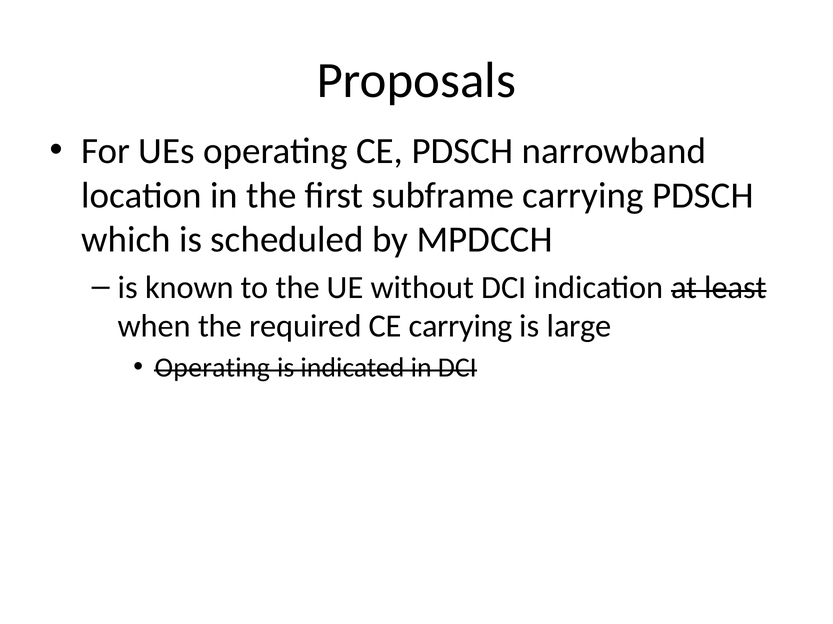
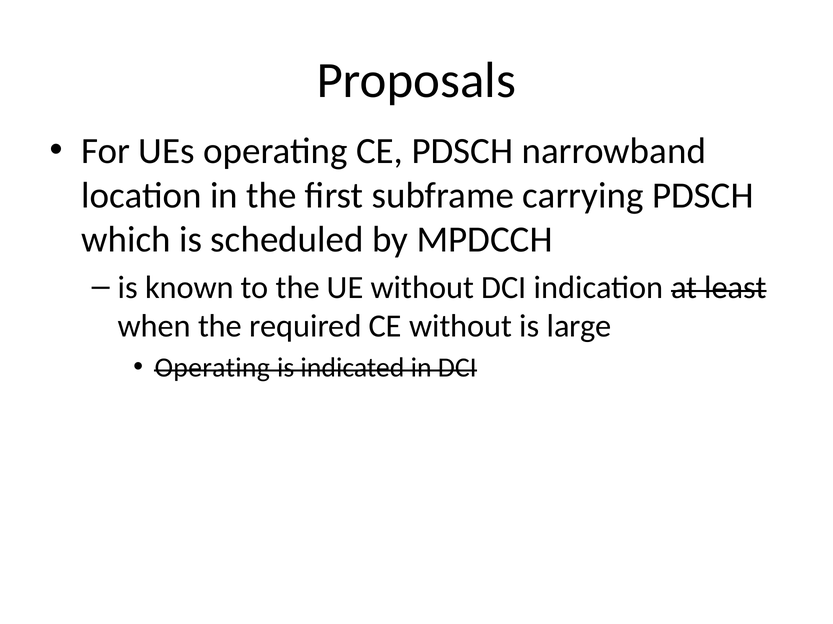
CE carrying: carrying -> without (461, 327)
